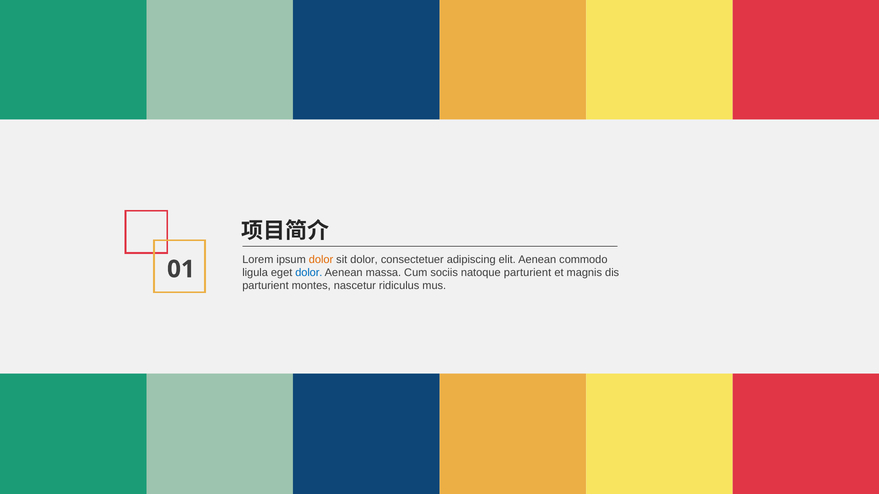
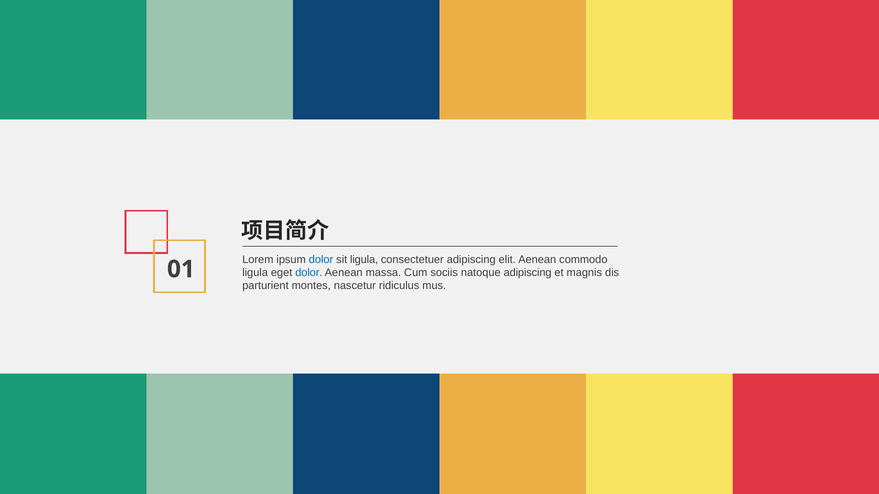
dolor colour: orange -> blue (321, 260)
sit dolor: dolor -> ligula (364, 260)
natoque parturient: parturient -> adipiscing (528, 273)
